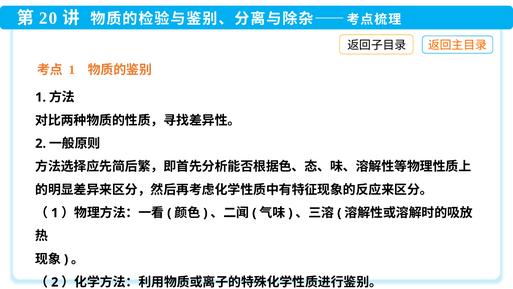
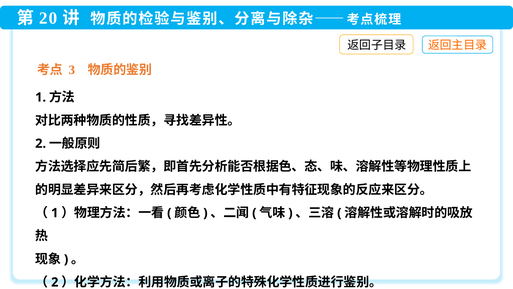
1: 1 -> 3 (72, 70)
